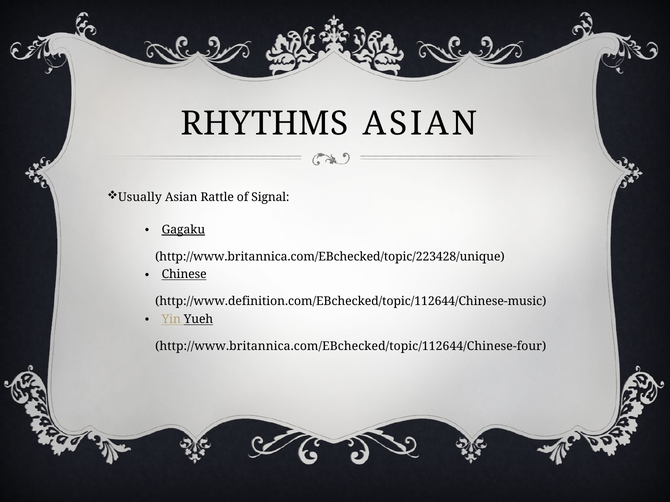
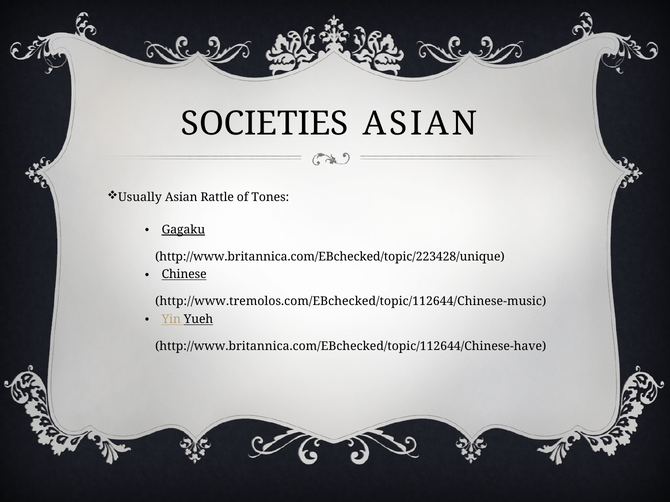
RHYTHMS: RHYTHMS -> SOCIETIES (265, 124)
Signal: Signal -> Tones (270, 197)
http://www.definition.com/EBchecked/topic/112644/Chinese-music: http://www.definition.com/EBchecked/topic/112644/Chinese-music -> http://www.tremolos.com/EBchecked/topic/112644/Chinese-music (351, 302)
http://www.britannica.com/EBchecked/topic/112644/Chinese-four: http://www.britannica.com/EBchecked/topic/112644/Chinese-four -> http://www.britannica.com/EBchecked/topic/112644/Chinese-have (351, 347)
